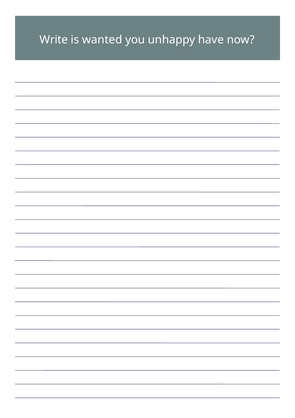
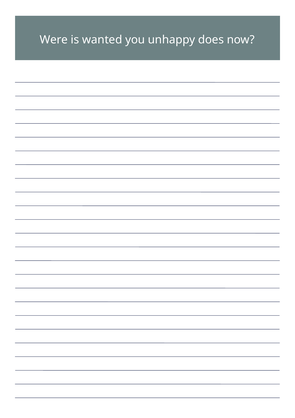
Write: Write -> Were (54, 40)
have: have -> does (211, 40)
